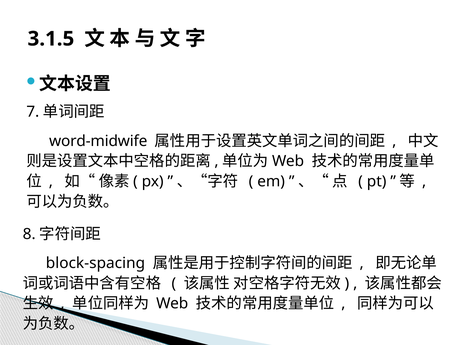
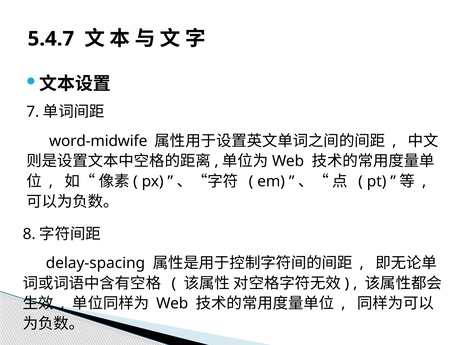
3.1.5: 3.1.5 -> 5.4.7 (51, 39)
block-spacing: block-spacing -> delay-spacing (95, 264)
